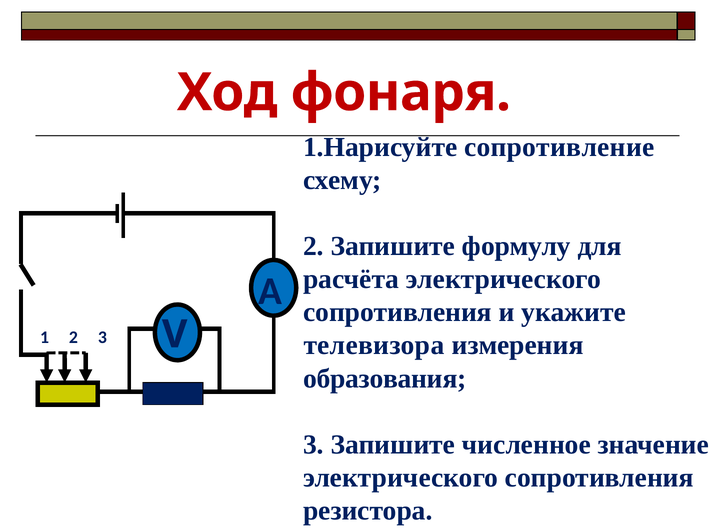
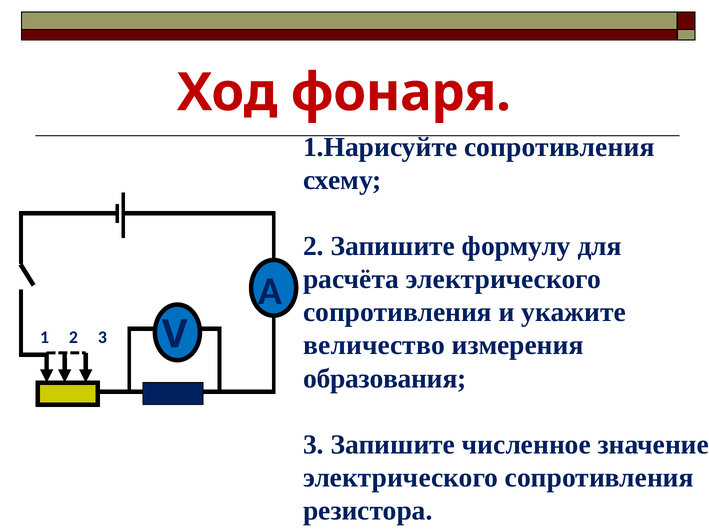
1.Нарисуйте сопротивление: сопротивление -> сопротивления (559, 147)
телевизора: телевизора -> величество (374, 346)
